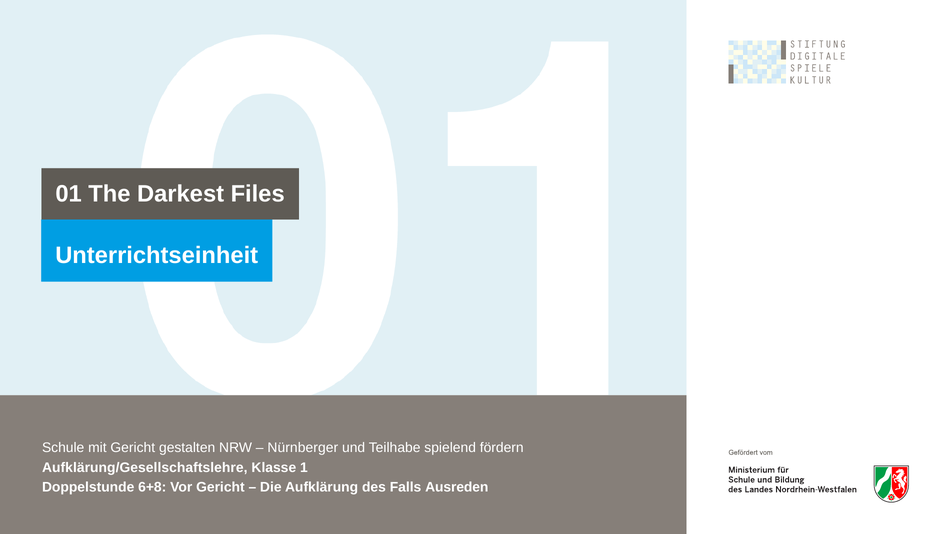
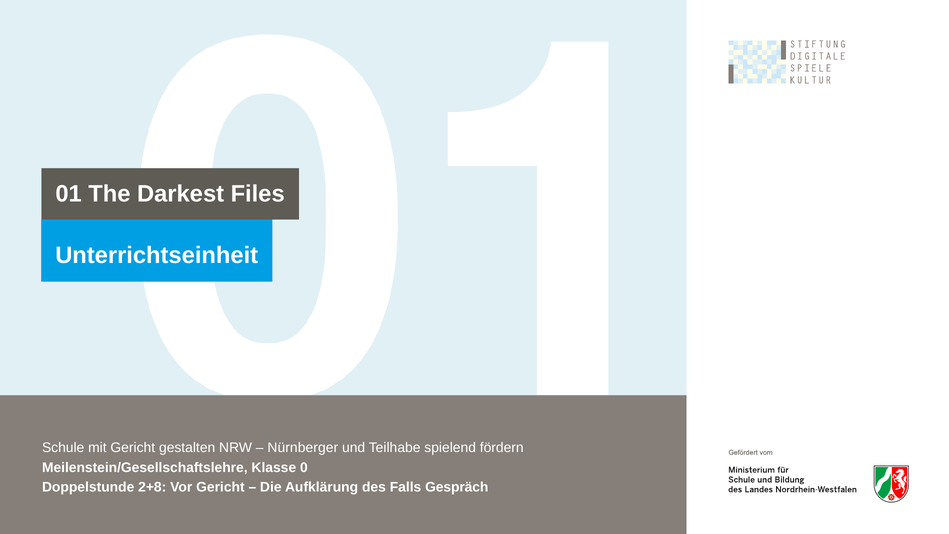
Aufklärung/Gesellschaftslehre: Aufklärung/Gesellschaftslehre -> Meilenstein/Gesellschaftslehre (145, 467)
1: 1 -> 0 (304, 467)
6+8: 6+8 -> 2+8 (152, 487)
Ausreden: Ausreden -> Gespräch (457, 487)
